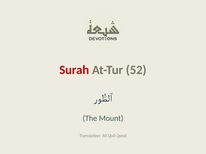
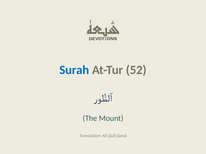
Surah colour: red -> blue (74, 70)
